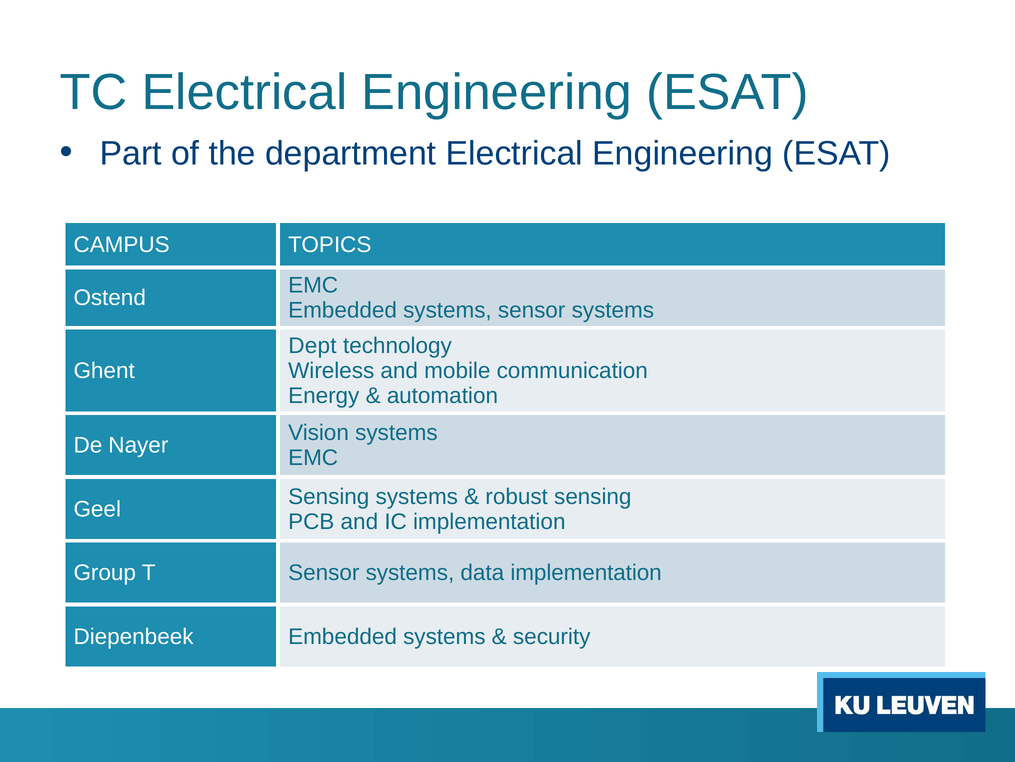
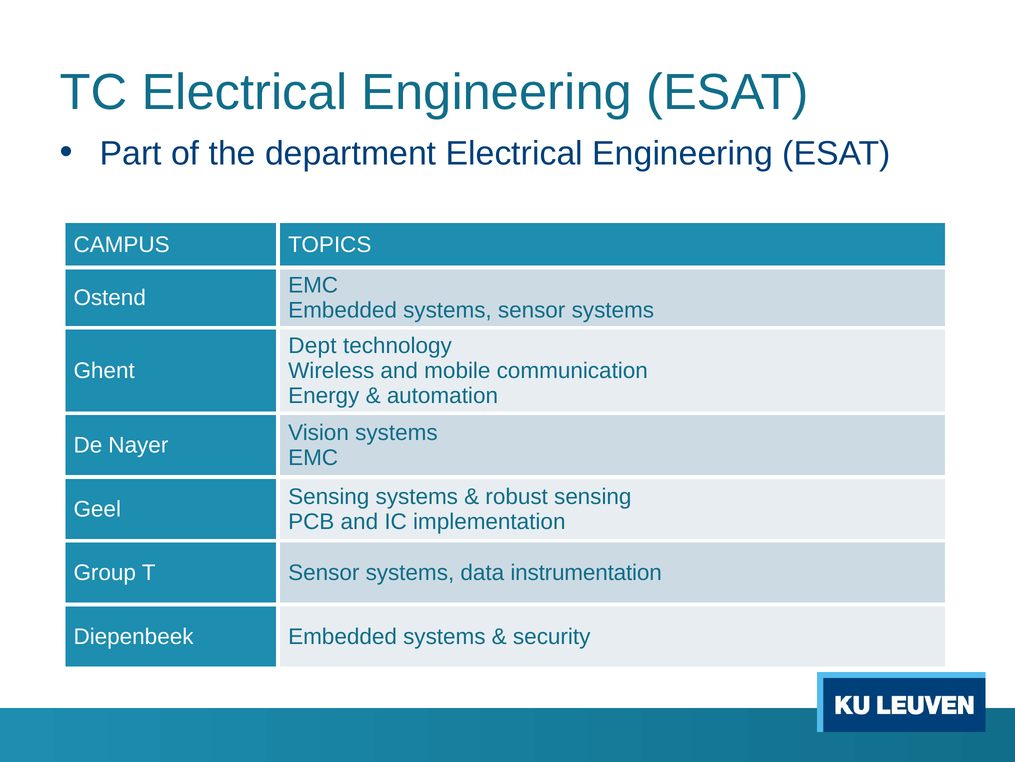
data implementation: implementation -> instrumentation (586, 572)
